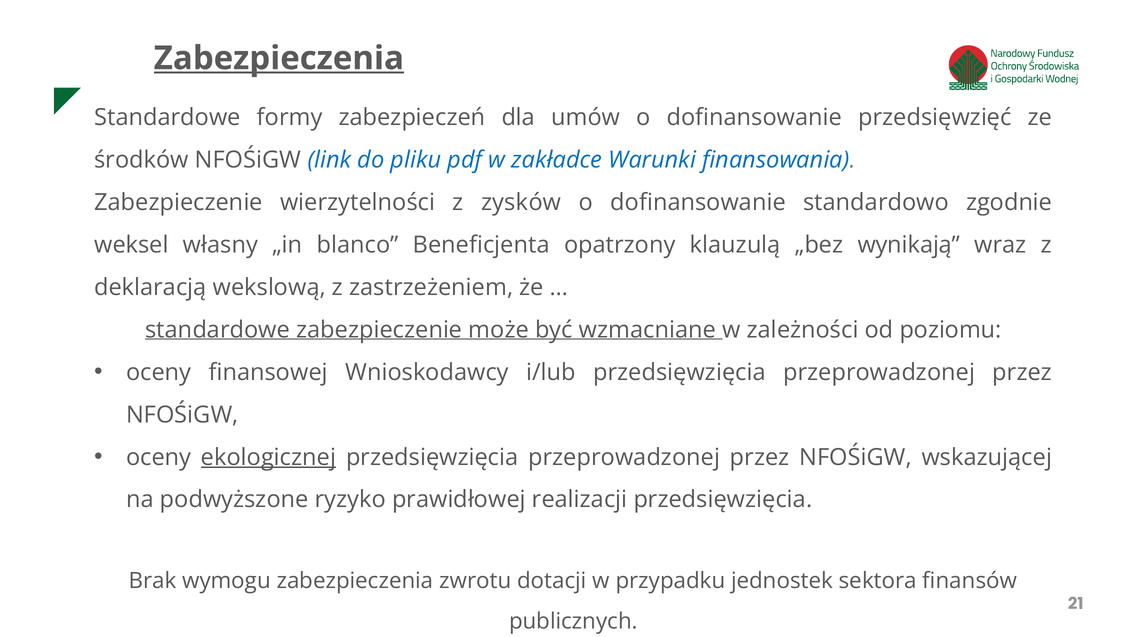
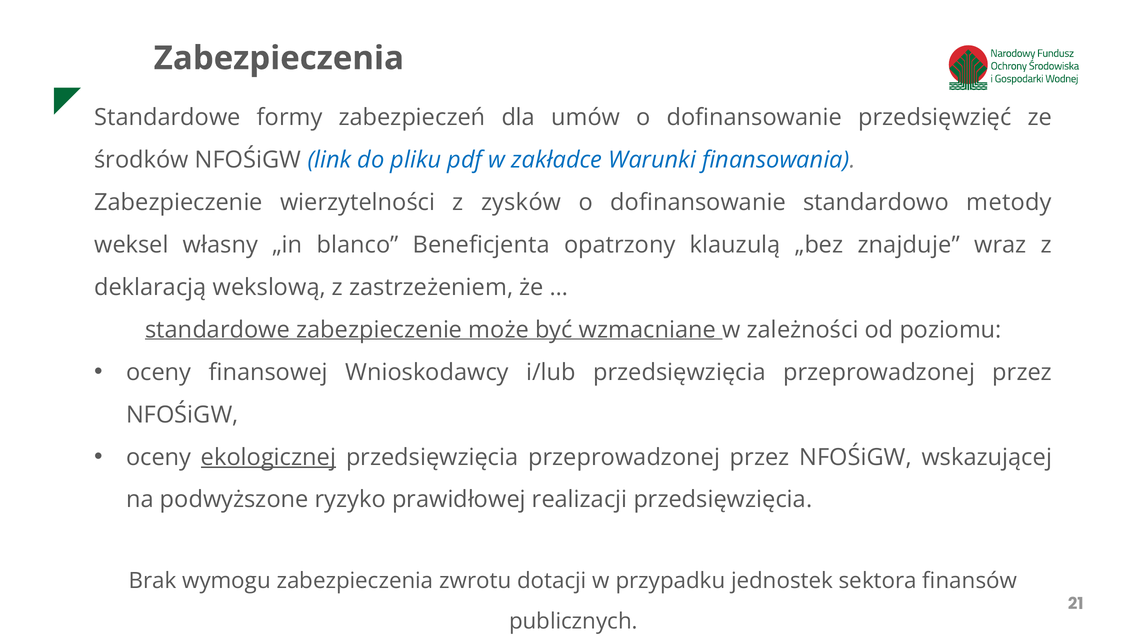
Zabezpieczenia underline: present -> none (279, 58)
zgodnie: zgodnie -> metody (1009, 203)
wynikają: wynikają -> znajduje (909, 245)
